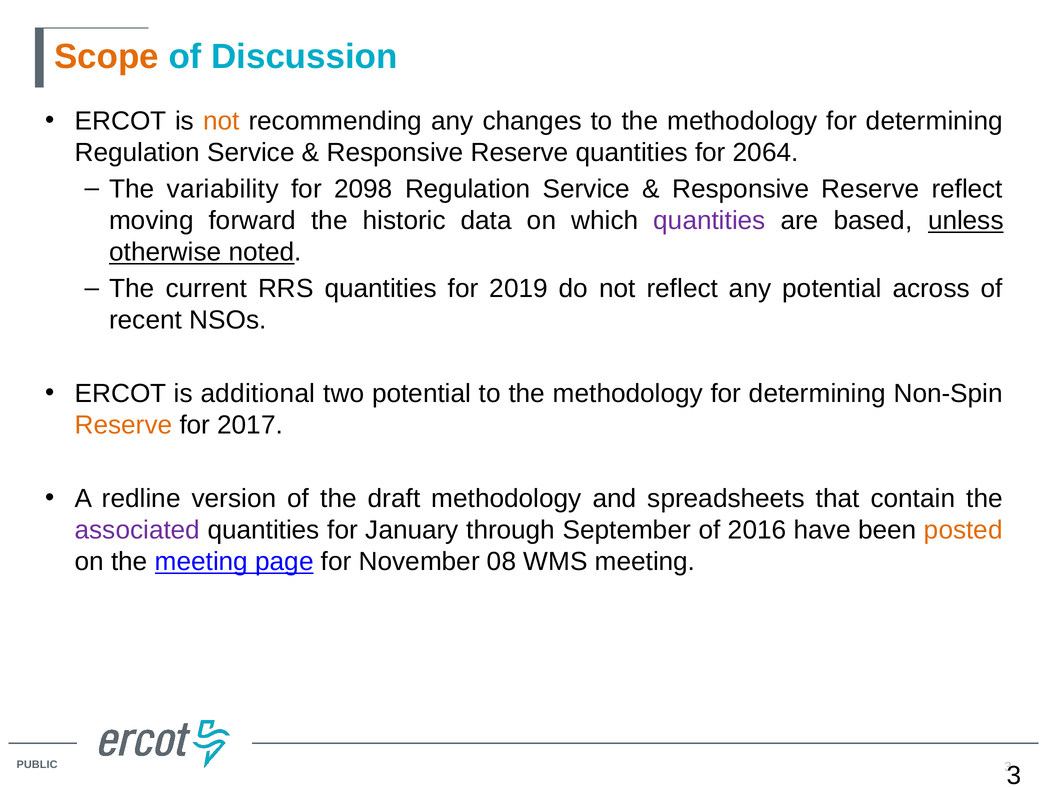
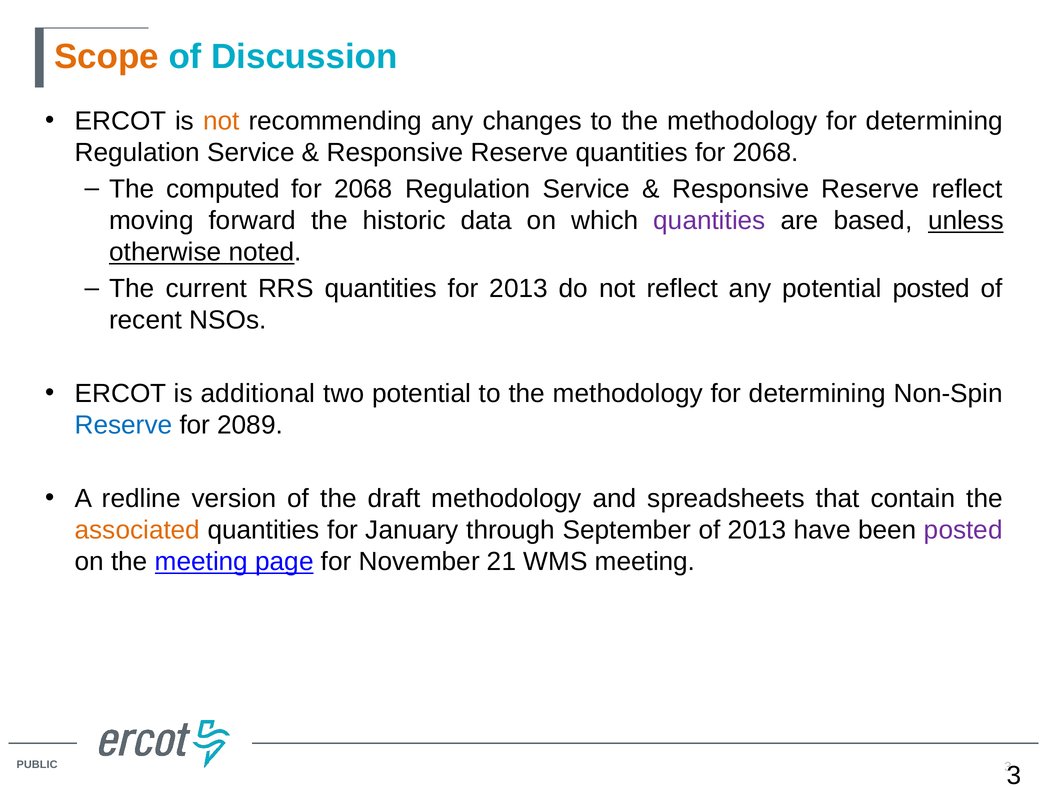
quantities for 2064: 2064 -> 2068 (766, 152)
variability: variability -> computed (223, 189)
2098: 2098 -> 2068 (363, 189)
for 2019: 2019 -> 2013 (519, 289)
potential across: across -> posted (931, 289)
Reserve colour: orange -> blue (124, 425)
2017: 2017 -> 2089 (250, 425)
associated colour: purple -> orange (137, 530)
of 2016: 2016 -> 2013 (757, 530)
posted colour: orange -> purple (963, 530)
08: 08 -> 21 (502, 561)
